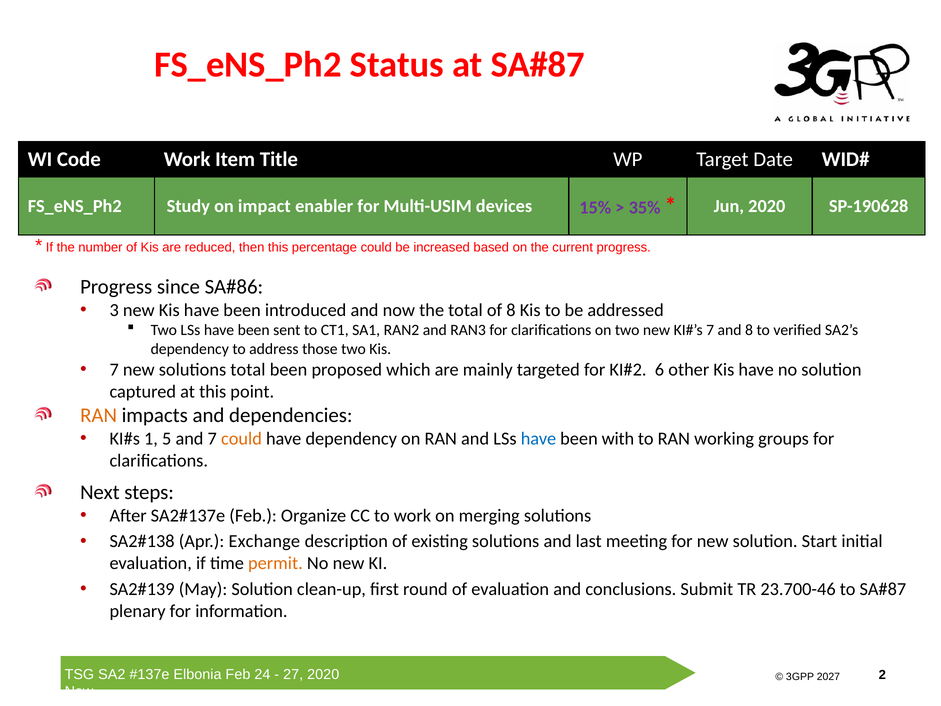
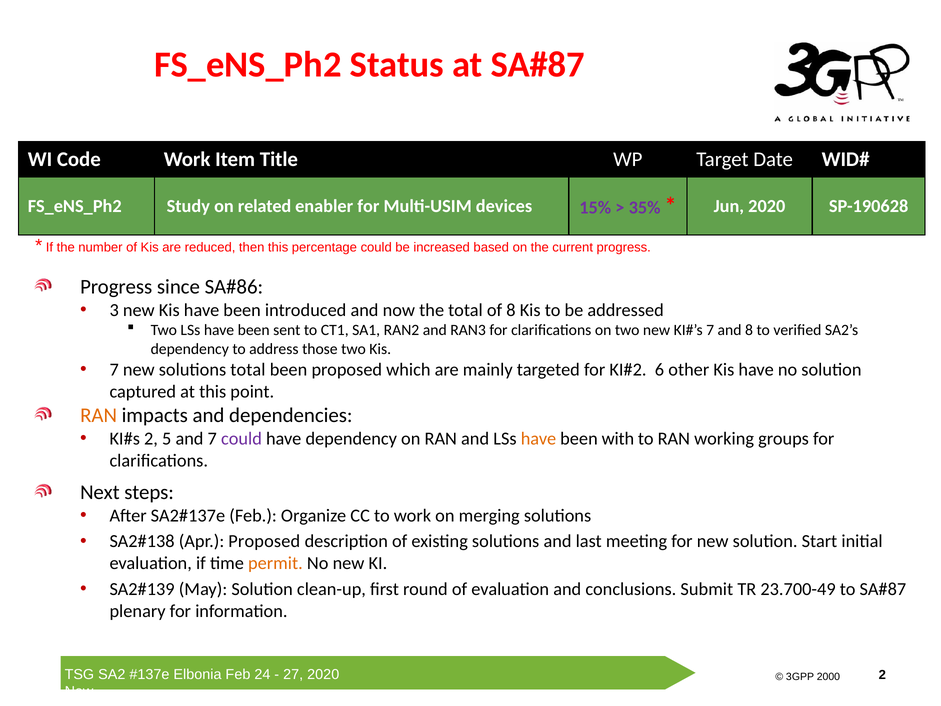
impact: impact -> related (265, 206)
1: 1 -> 2 (151, 438)
could colour: orange -> purple (241, 438)
have colour: blue -> orange (538, 438)
Apr Exchange: Exchange -> Proposed (264, 541)
23.700-46: 23.700-46 -> 23.700-49 (798, 589)
2027: 2027 -> 2000 (828, 677)
